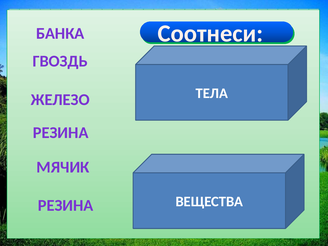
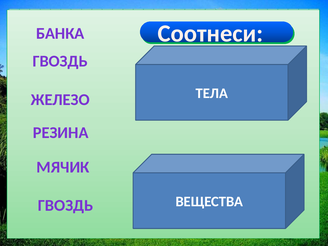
РЕЗИНА: РЕЗИНА -> ГВОЗДЬ (66, 205)
